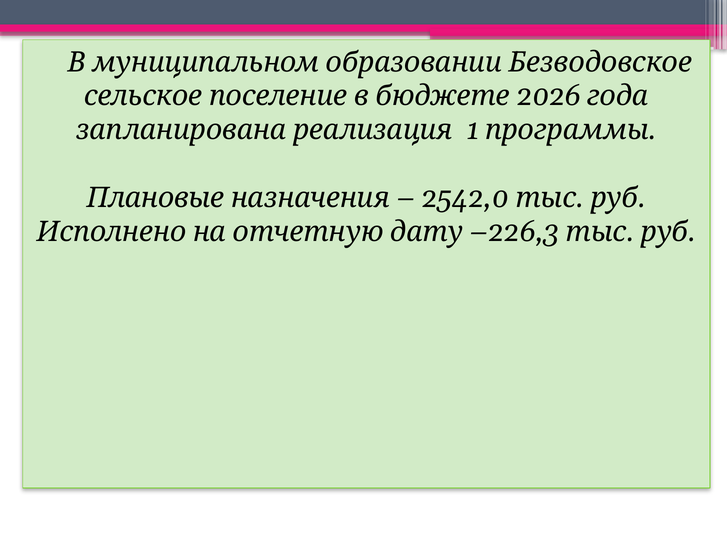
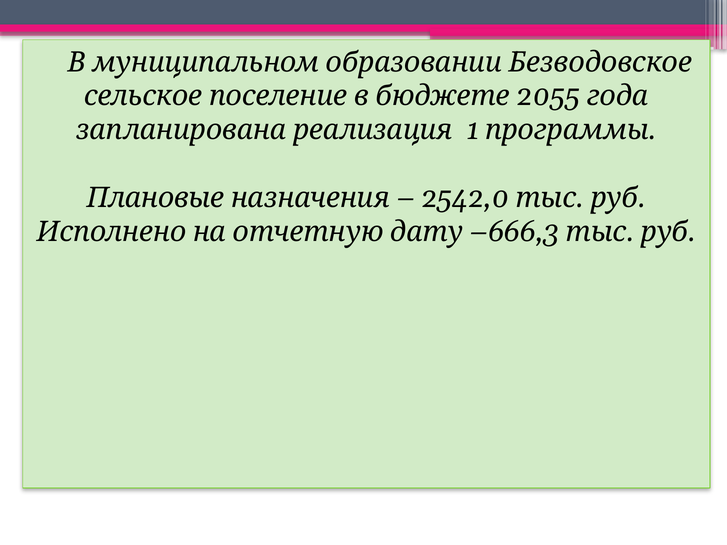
2026: 2026 -> 2055 (548, 96)
–226,3: –226,3 -> –666,3 (514, 232)
